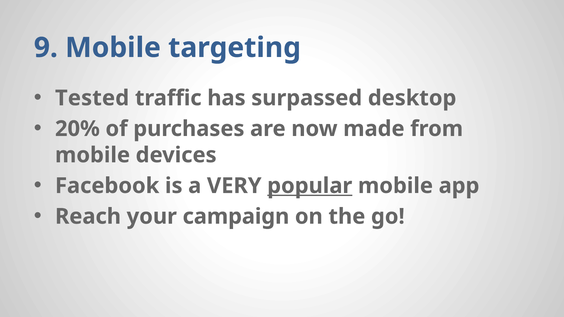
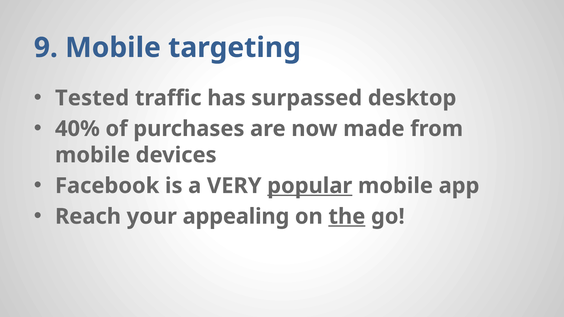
20%: 20% -> 40% (77, 129)
campaign: campaign -> appealing (236, 217)
the underline: none -> present (347, 217)
